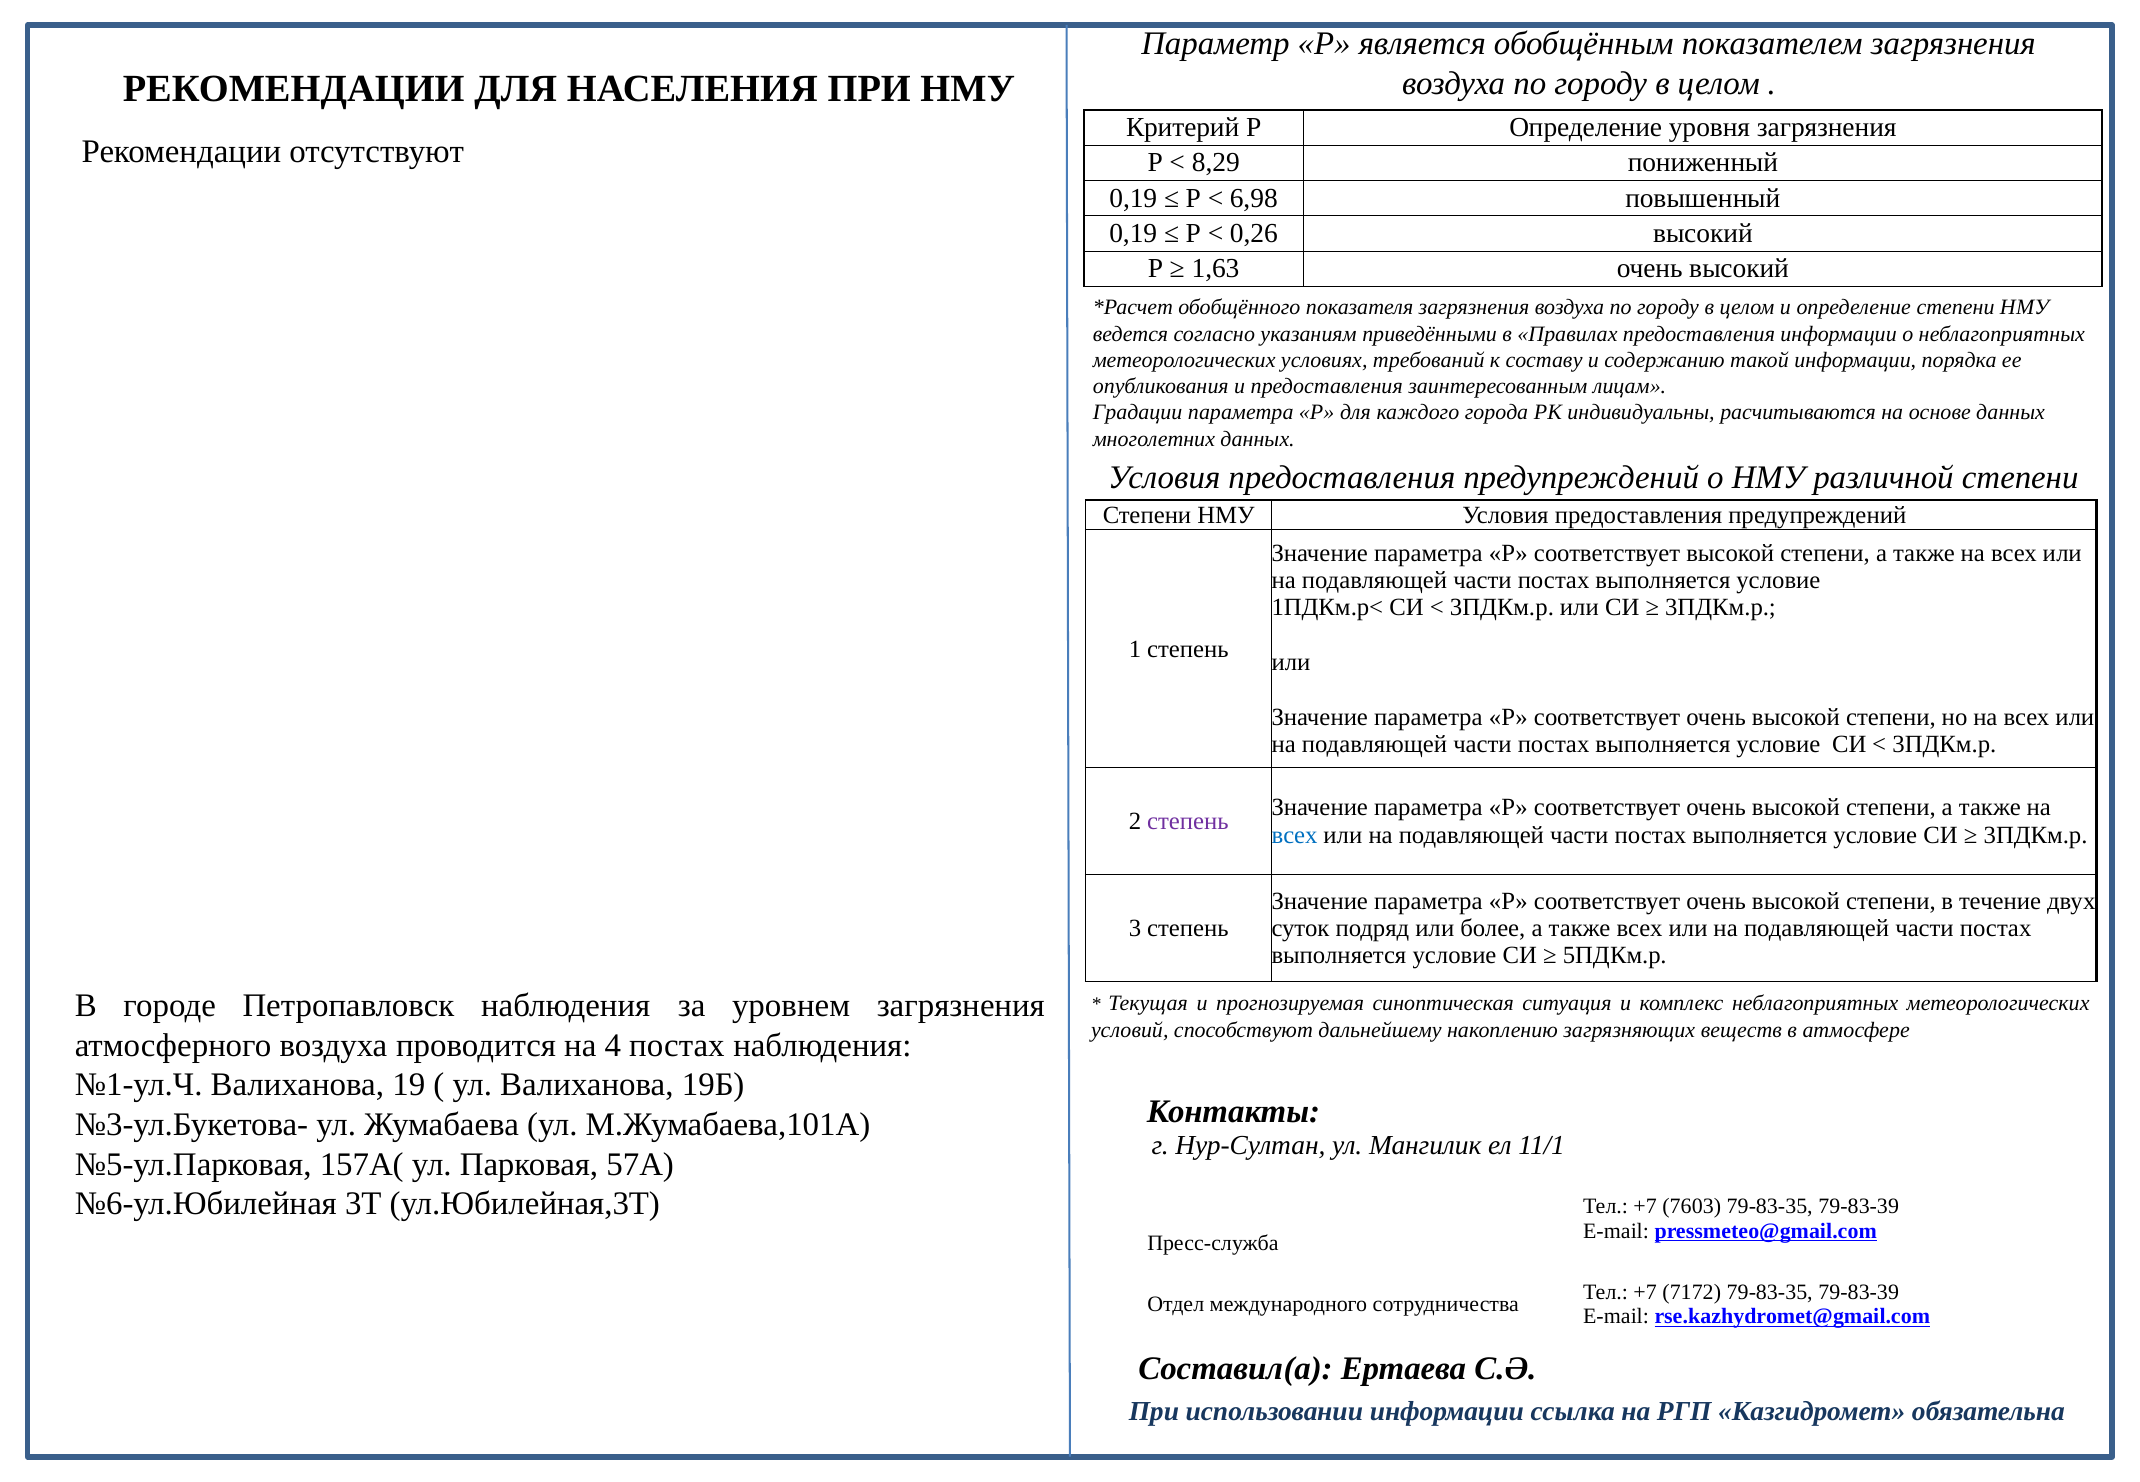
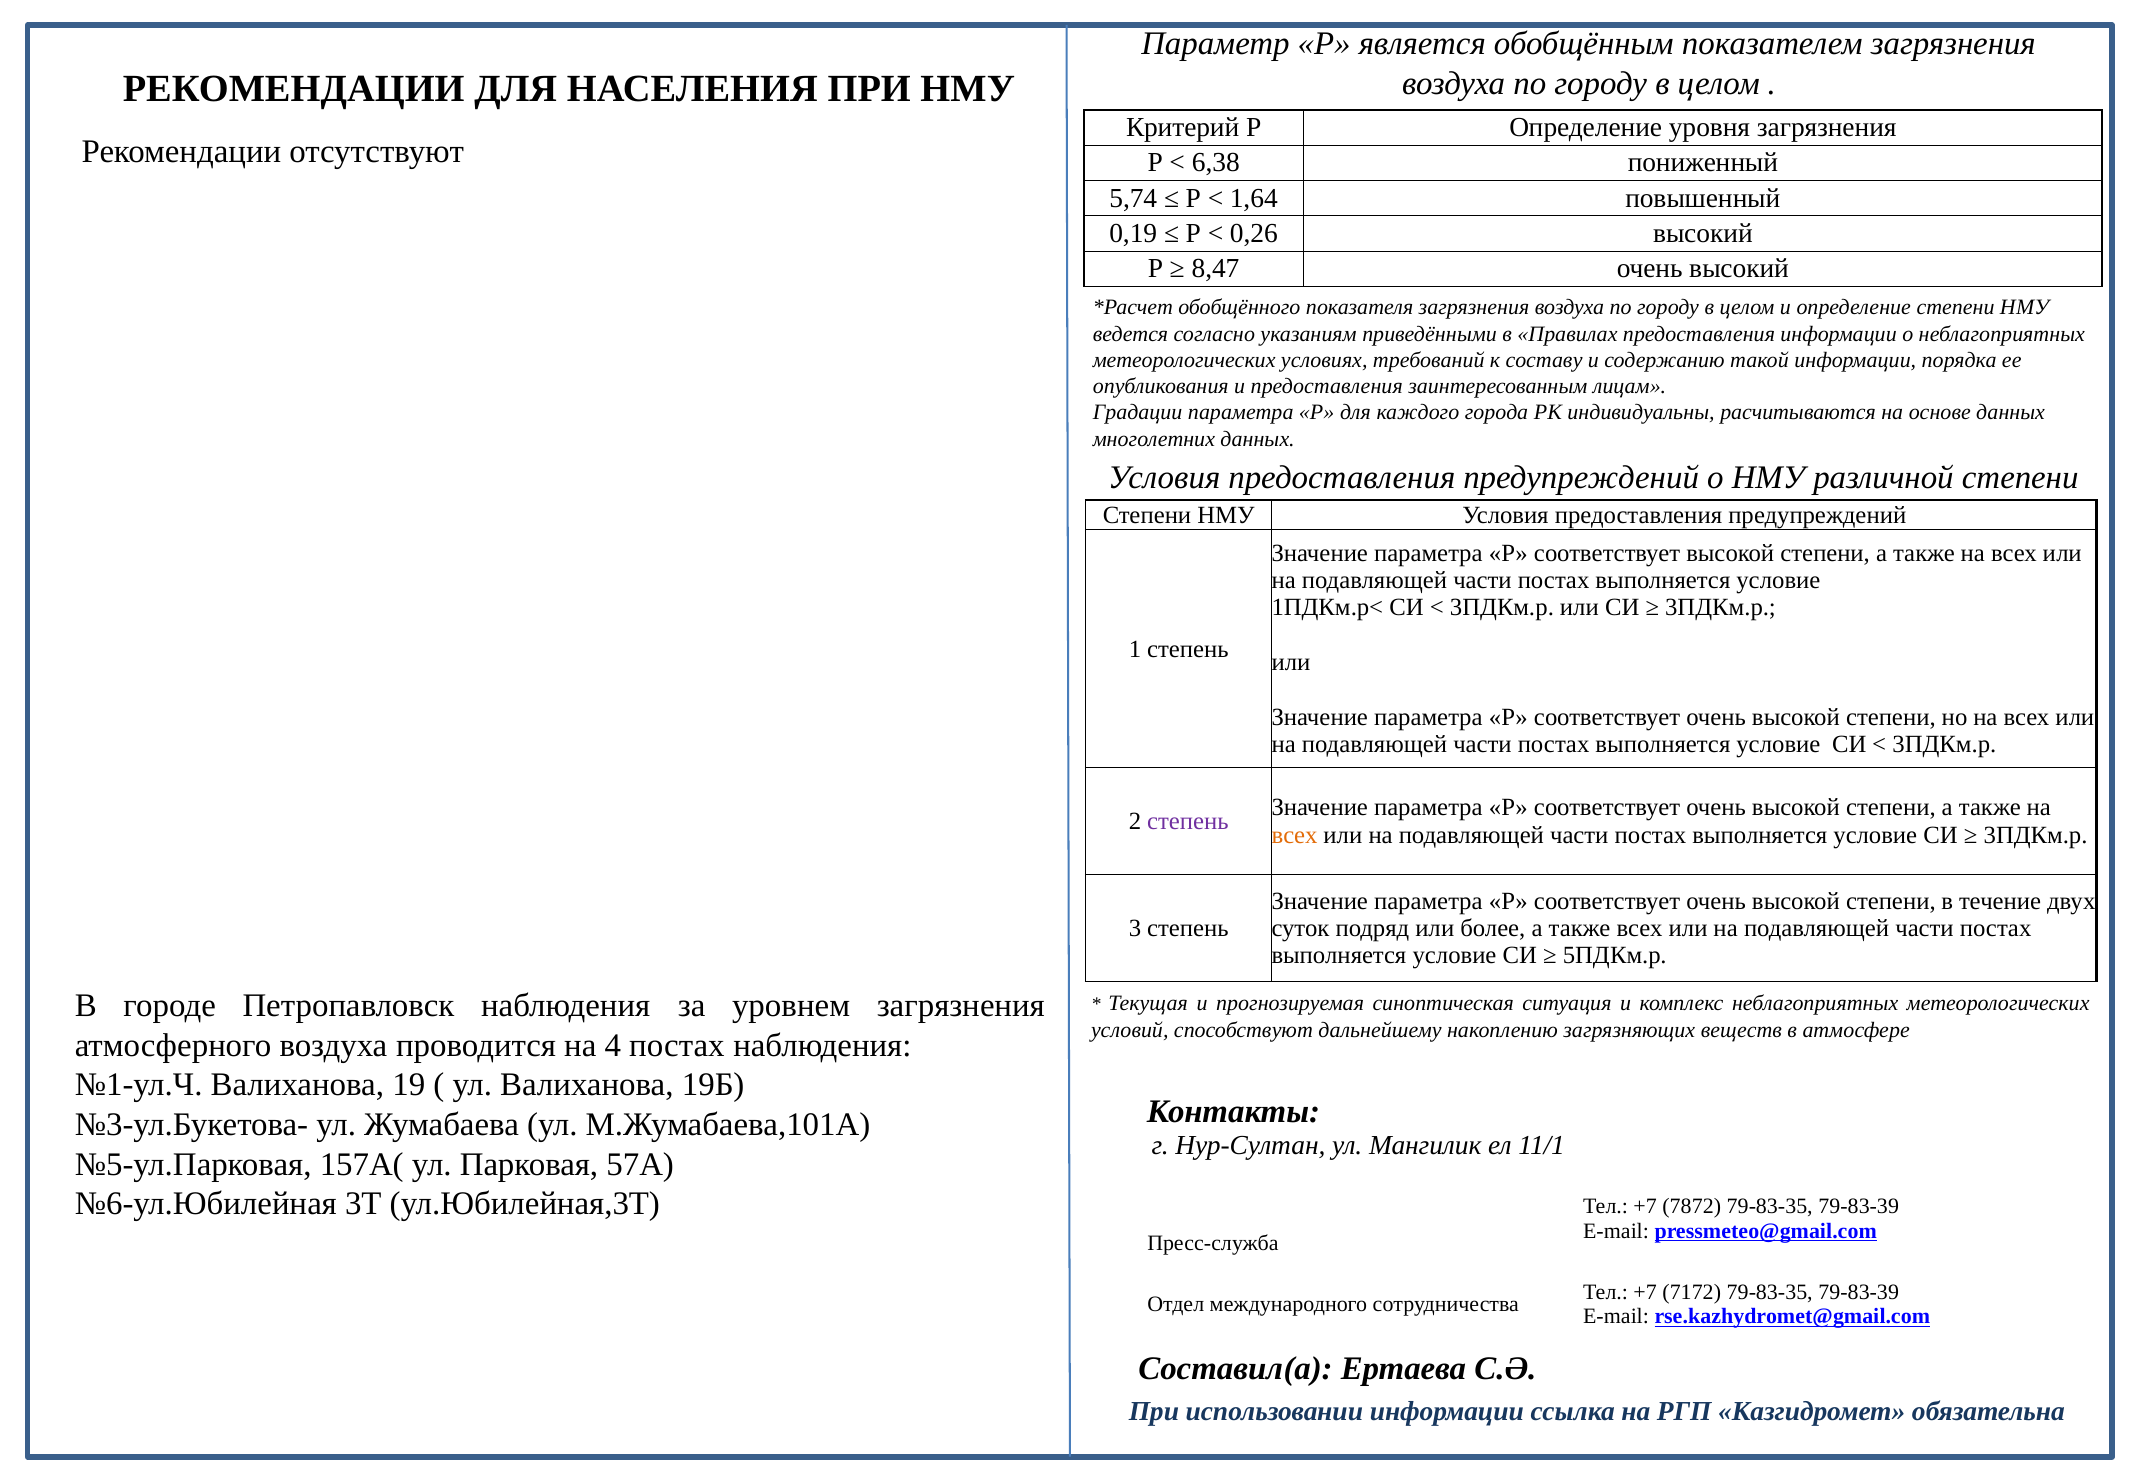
8,29: 8,29 -> 6,38 (1216, 163)
0,19: 0,19 -> 5,74 (1133, 198)
6,98: 6,98 -> 1,64 (1254, 198)
1,63: 1,63 -> 8,47 (1216, 269)
всех colour: blue -> orange (1295, 835)
7603: 7603 -> 7872 (1692, 1206)
